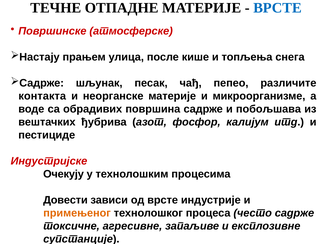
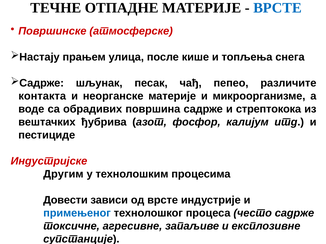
побољшава: побољшава -> стрептокока (269, 109)
Очекују: Очекују -> Другим (63, 174)
примењеног colour: orange -> blue (77, 214)
